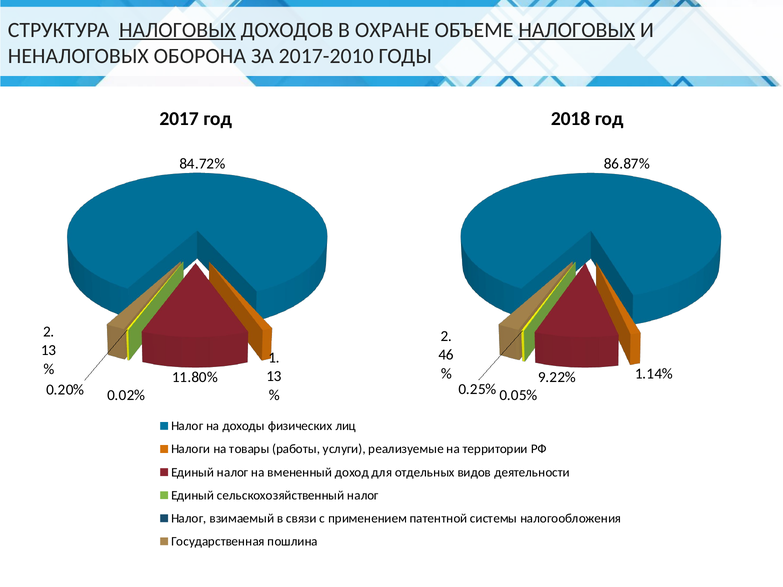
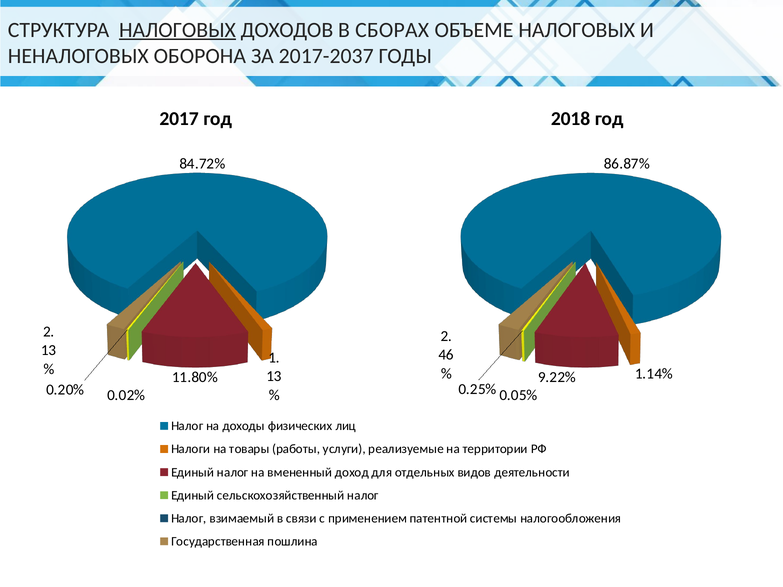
ОХРАНЕ: ОХРАНЕ -> СБОРАХ (392, 30)
НАЛОГОВЫХ underline: present -> none (577, 30)
2017-2010: 2017-2010 -> 2017-2037 (326, 56)
